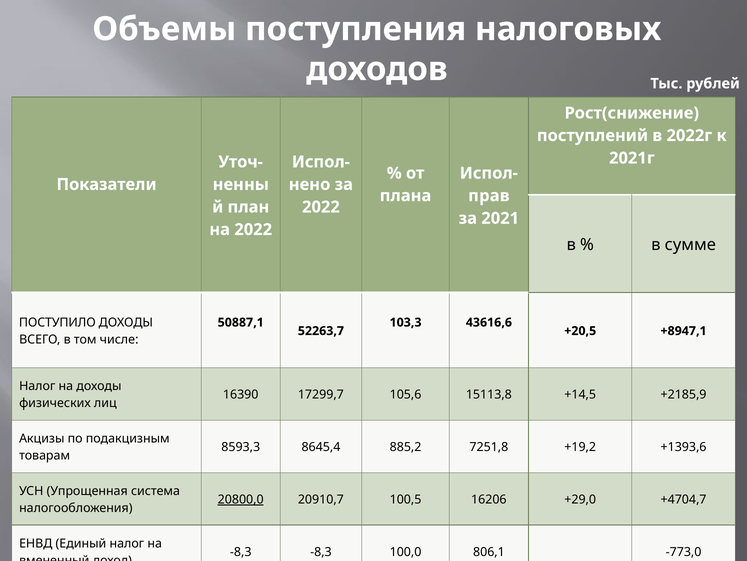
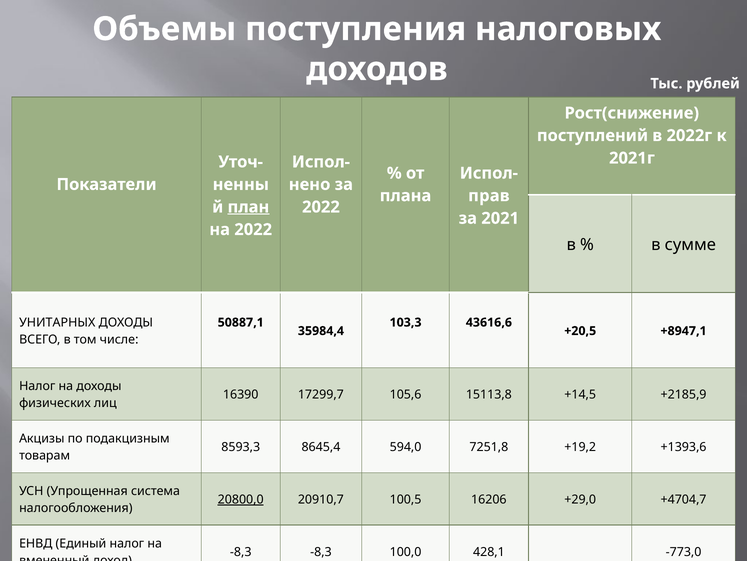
план underline: none -> present (248, 207)
ПОСТУПИЛО: ПОСТУПИЛО -> УНИТАРНЫХ (57, 322)
52263,7: 52263,7 -> 35984,4 (321, 331)
885,2: 885,2 -> 594,0 (406, 447)
806,1: 806,1 -> 428,1 (489, 551)
